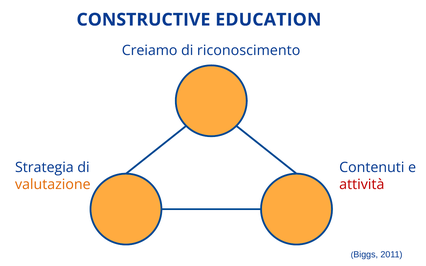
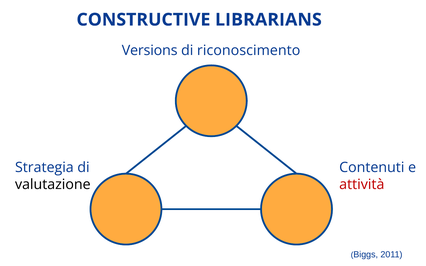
EDUCATION: EDUCATION -> LIBRARIANS (268, 20)
Creiamo: Creiamo -> Versions (150, 50)
valutazione colour: orange -> black (53, 185)
